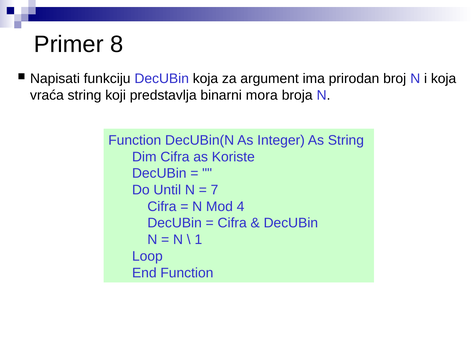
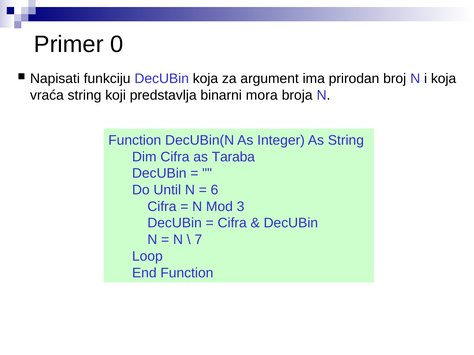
8: 8 -> 0 (117, 45)
Koriste: Koriste -> Taraba (233, 157)
7: 7 -> 6 (214, 190)
4: 4 -> 3 (241, 207)
1: 1 -> 7 (198, 240)
